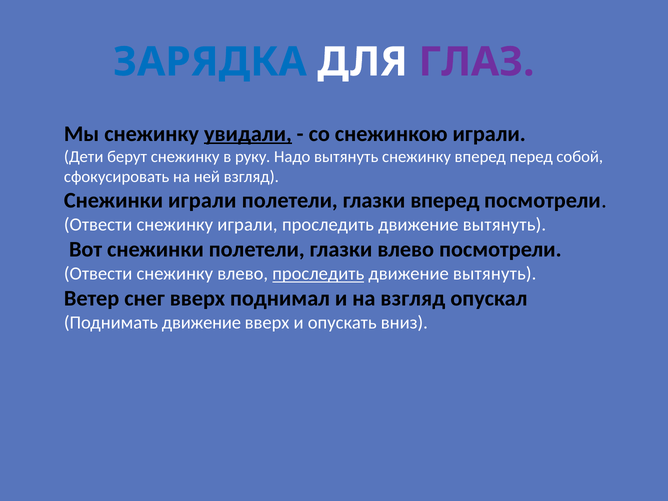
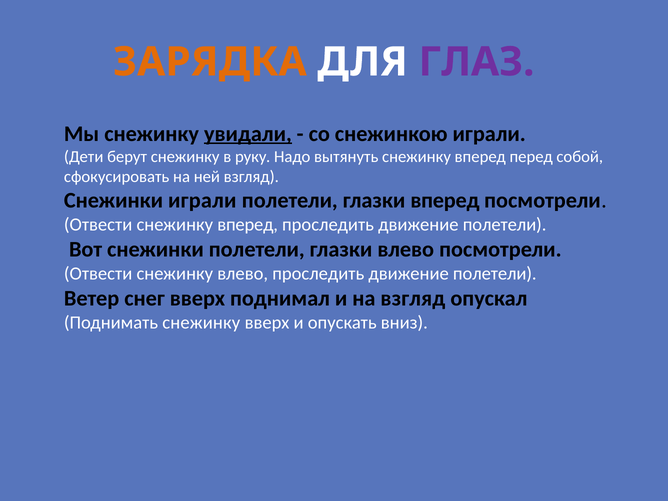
ЗАРЯДКА colour: blue -> orange (210, 62)
Отвести снежинку играли: играли -> вперед (248, 225)
вытянуть: вытянуть -> полетели (505, 225)
проследить underline: present -> none (318, 274)
вытянуть: вытянуть -> полетели (495, 274)
Поднимать движение: движение -> снежинку (201, 323)
